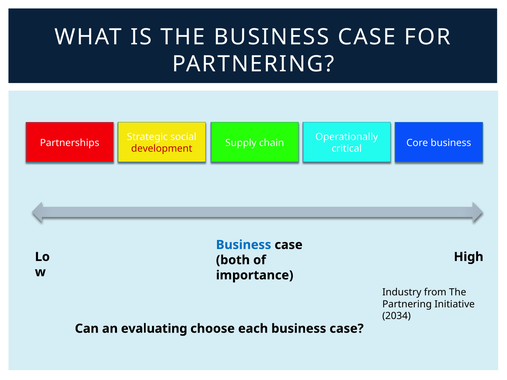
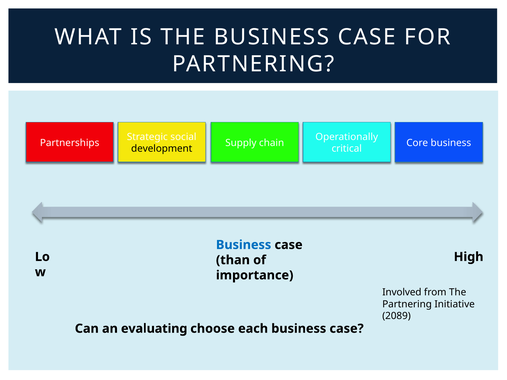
development colour: red -> black (162, 149)
both: both -> than (233, 260)
Industry: Industry -> Involved (402, 292)
2034: 2034 -> 2089 (396, 316)
